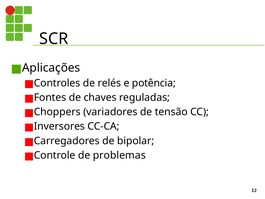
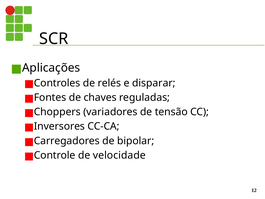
potência: potência -> disparar (154, 83)
problemas: problemas -> velocidade (119, 155)
